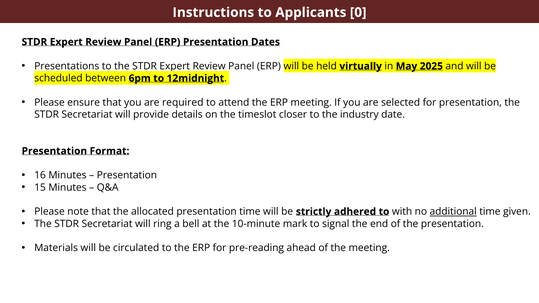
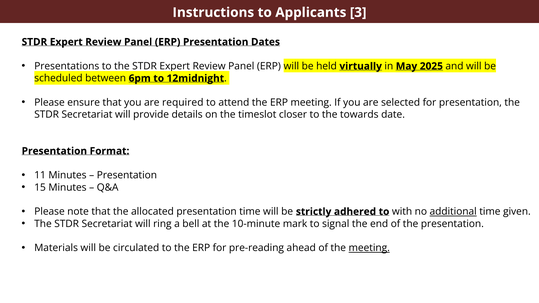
0: 0 -> 3 (358, 12)
industry: industry -> towards (359, 115)
16: 16 -> 11 (40, 175)
meeting underline: none -> present (369, 248)
